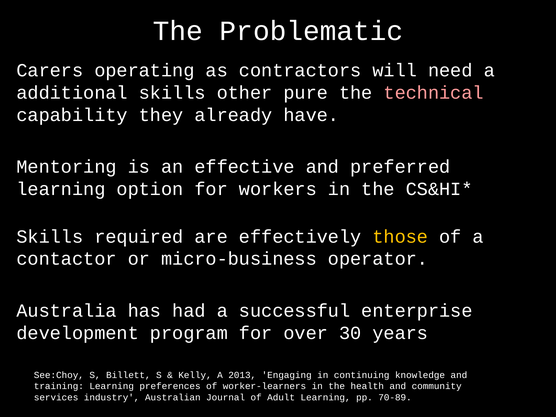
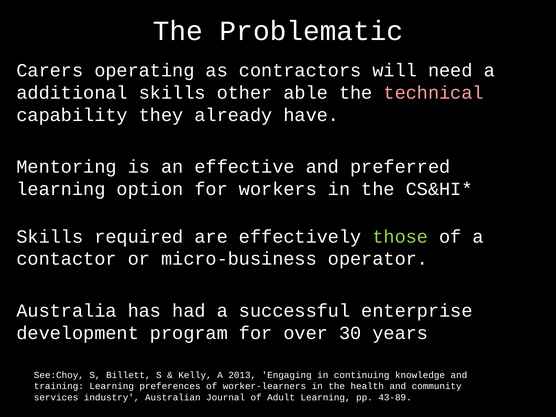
pure: pure -> able (306, 93)
those colour: yellow -> light green (400, 237)
70-89: 70-89 -> 43-89 (395, 397)
